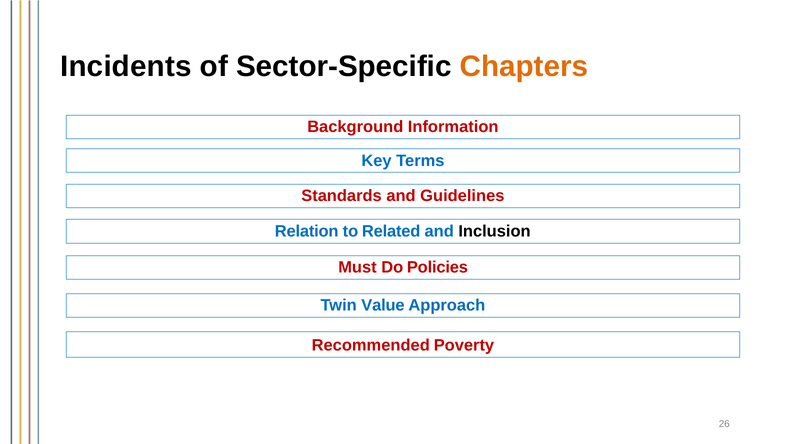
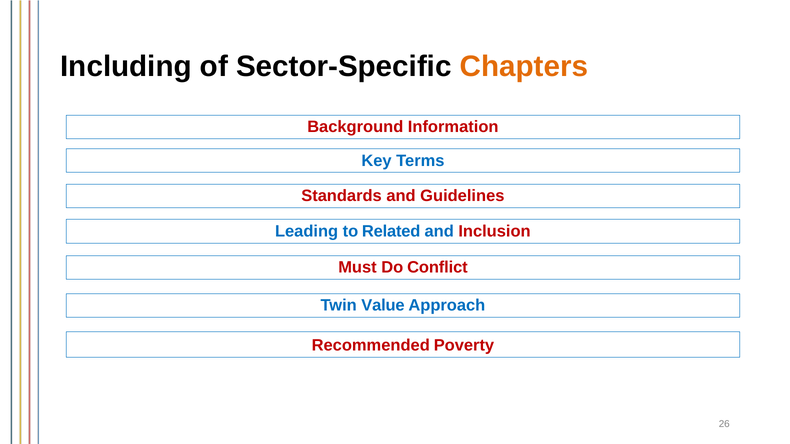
Incidents: Incidents -> Including (126, 66)
Relation: Relation -> Leading (307, 231)
Inclusion colour: black -> red (495, 231)
Policies: Policies -> Conflict (437, 268)
